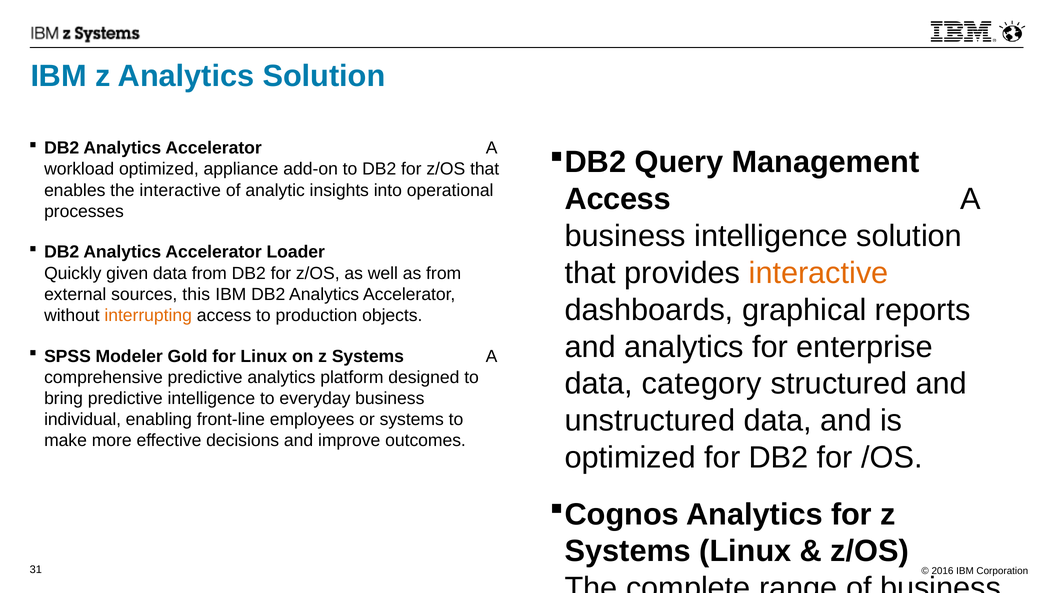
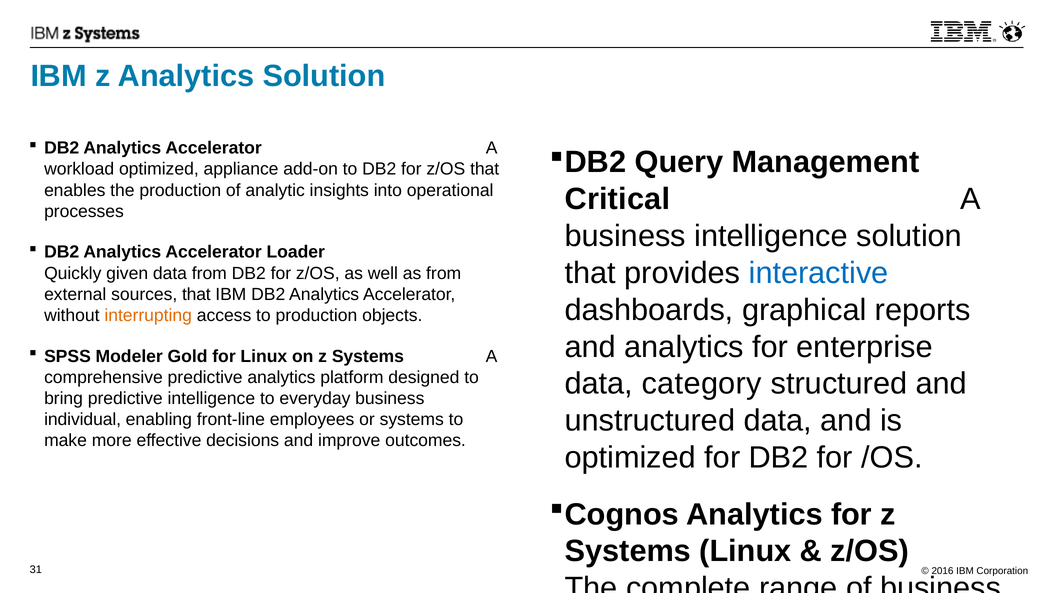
the interactive: interactive -> production (180, 190)
Access: Access -> Critical (617, 199)
interactive colour: orange -> blue (819, 273)
sources this: this -> that (196, 294)
